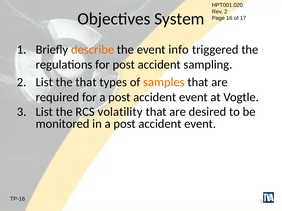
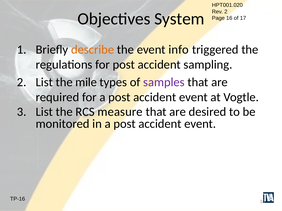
the that: that -> mile (86, 82)
samples colour: orange -> purple (164, 82)
volatility: volatility -> measure (120, 112)
